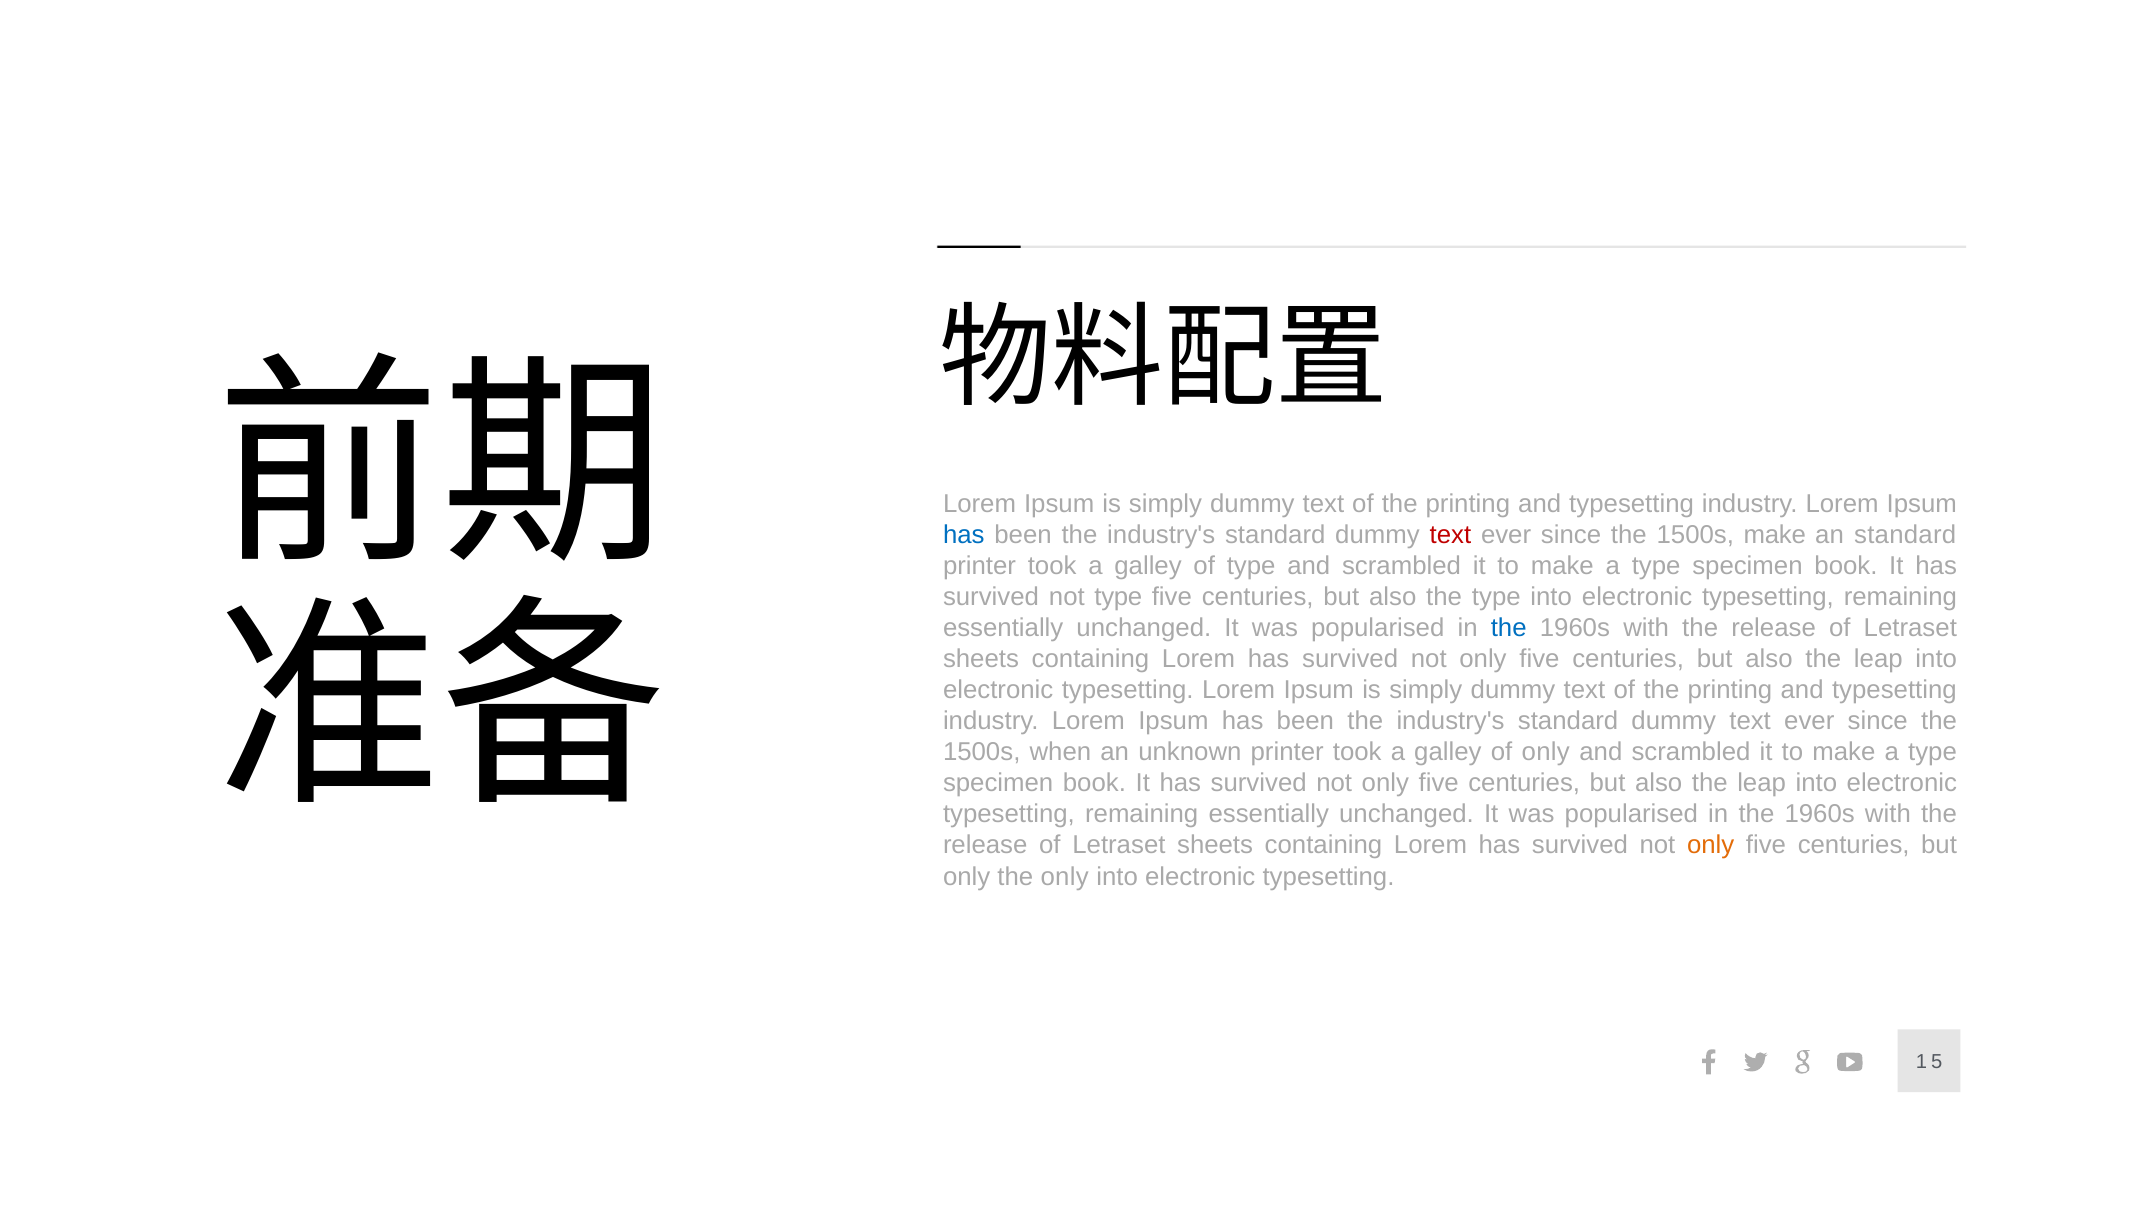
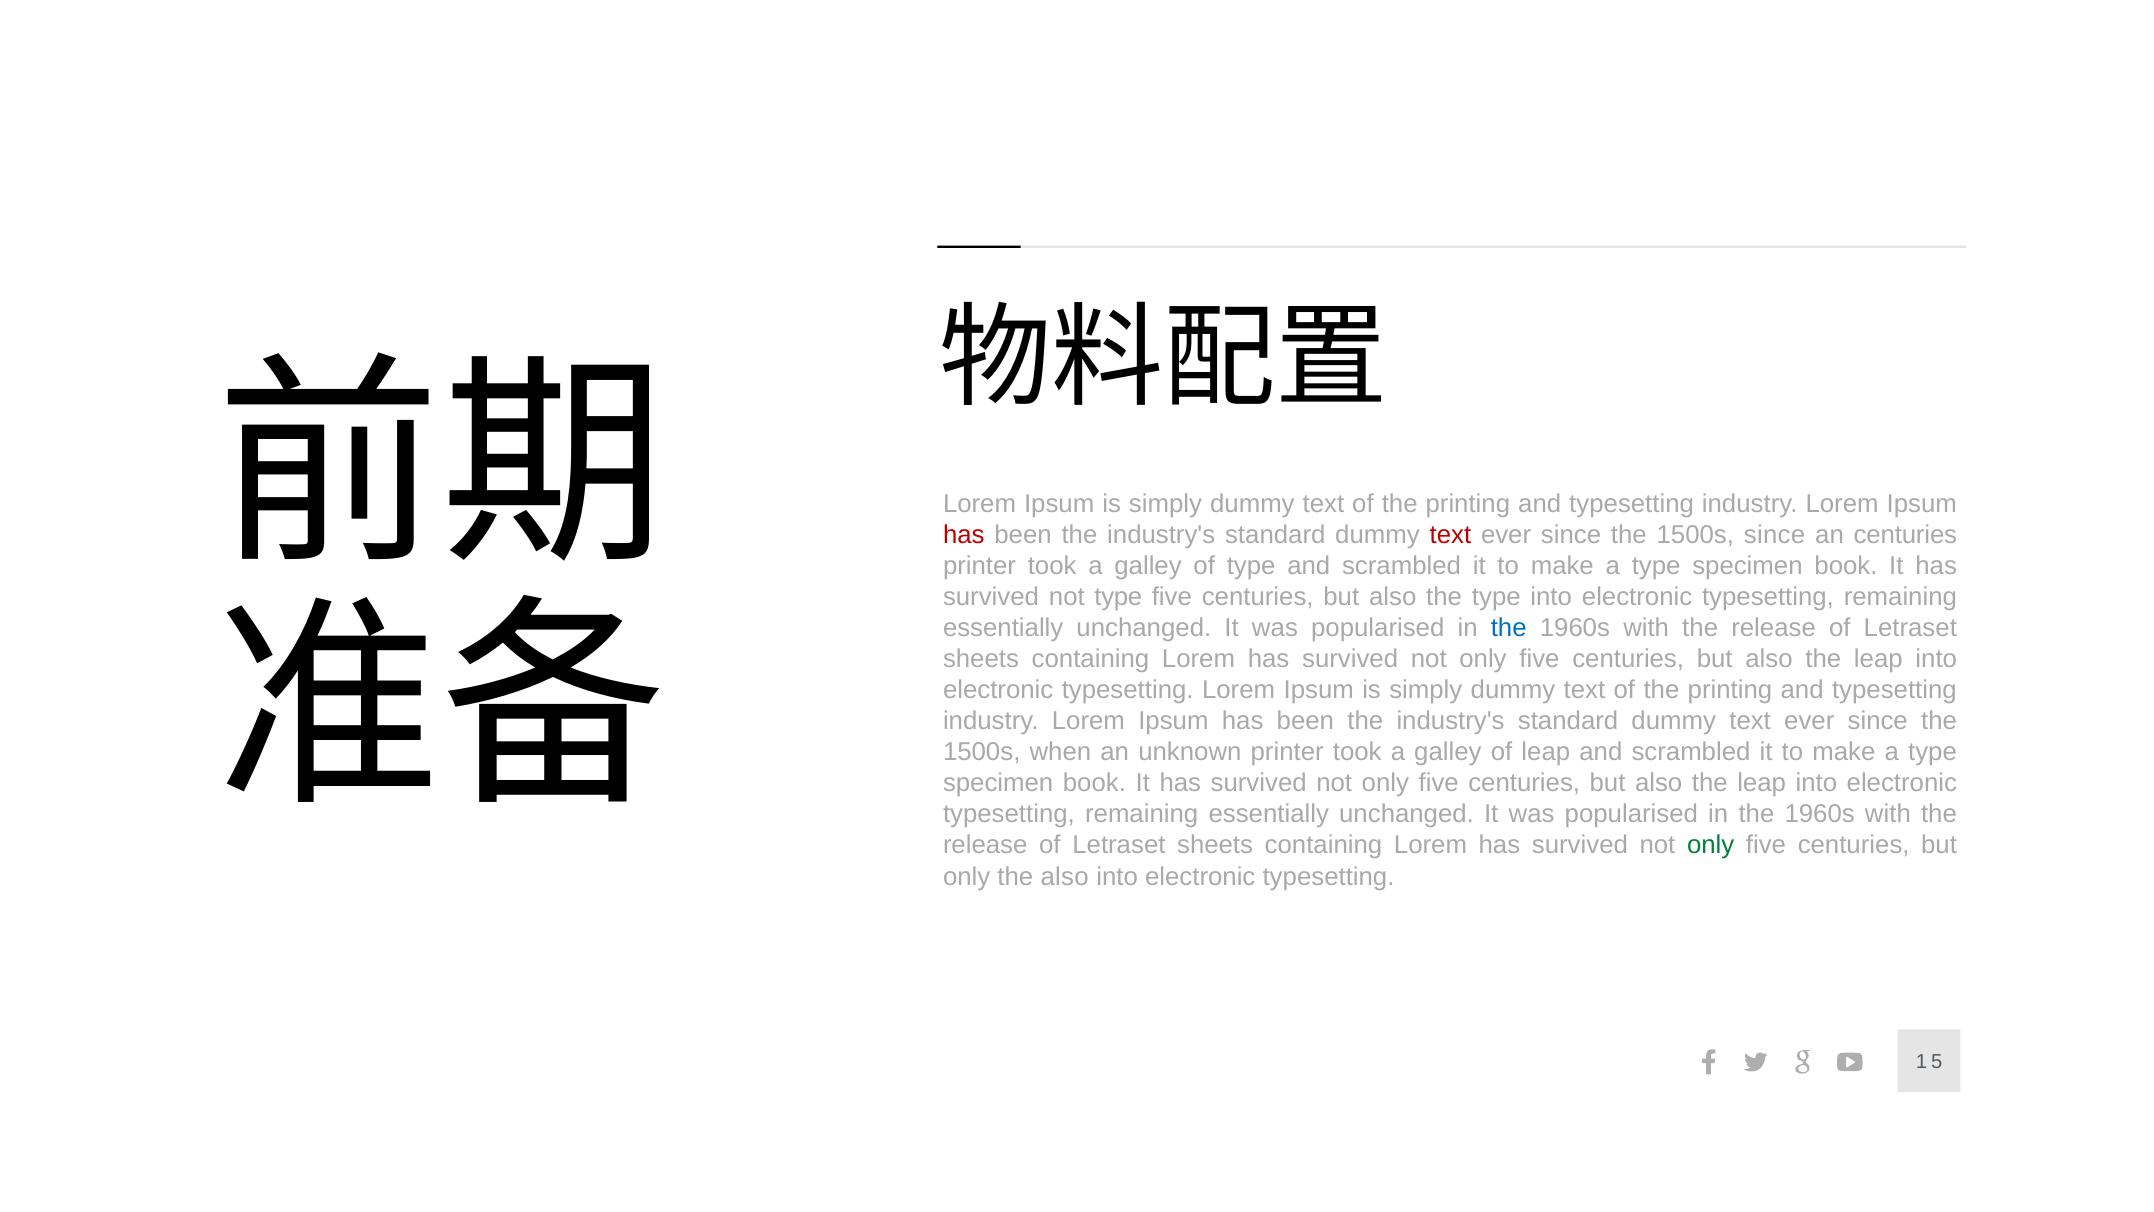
has colour: blue -> red (964, 535)
1500s make: make -> since (1774, 535)
an standard: standard -> centuries (1905, 535)
of only: only -> leap (1546, 752)
only colour: orange -> green (1711, 845)
the only: only -> also (1065, 876)
